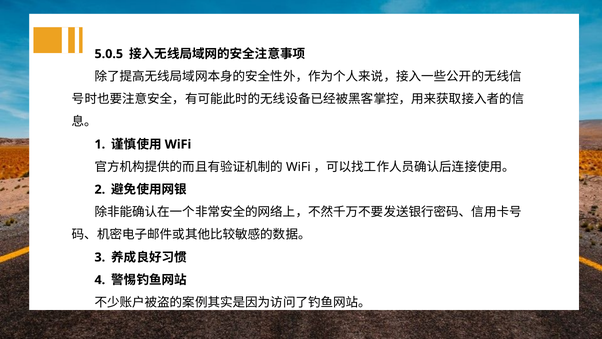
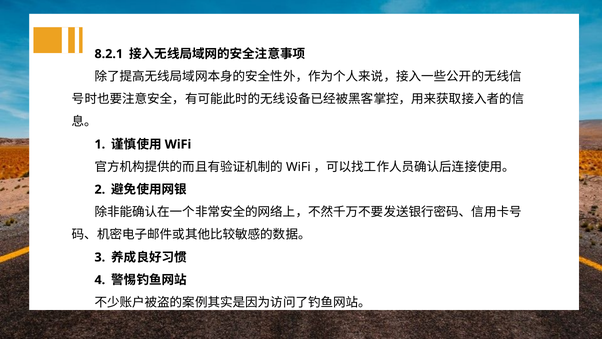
5.0.5: 5.0.5 -> 8.2.1 (109, 54)
